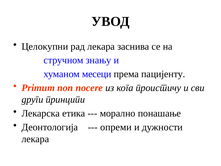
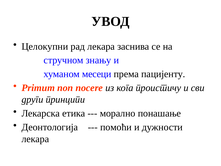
опреми: опреми -> помоћи (116, 127)
